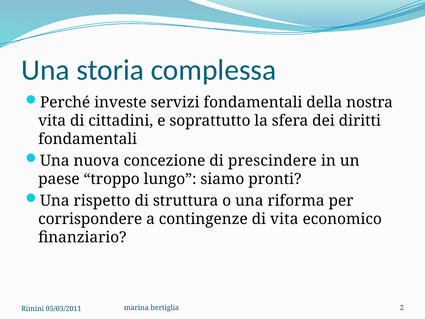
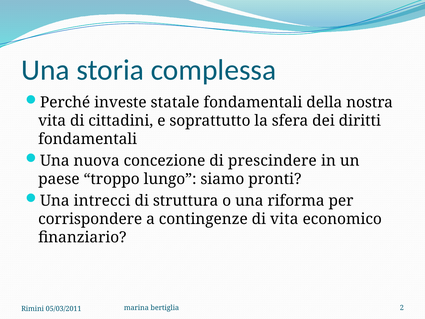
servizi: servizi -> statale (175, 102)
rispetto: rispetto -> intrecci (102, 200)
